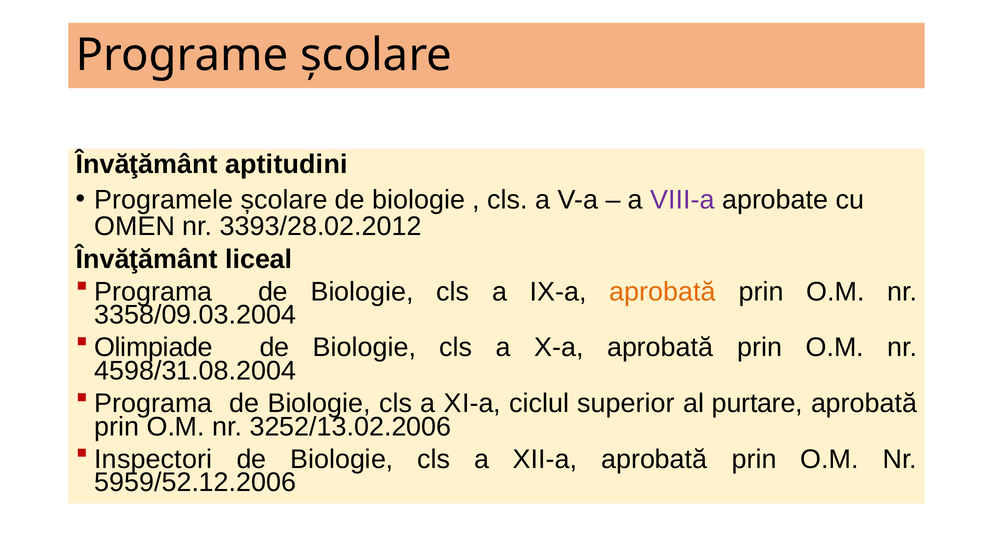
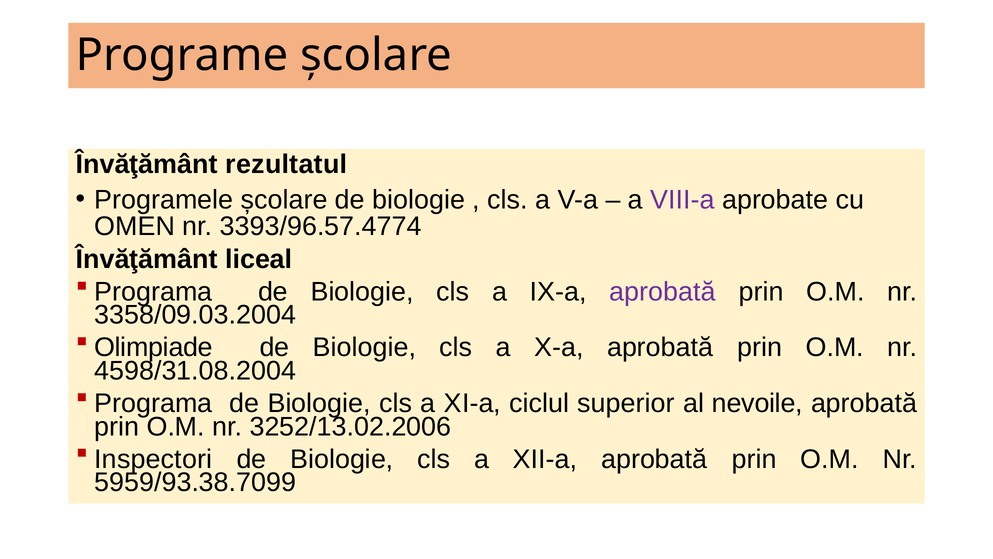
aptitudini: aptitudini -> rezultatul (286, 164)
3393/28.02.2012: 3393/28.02.2012 -> 3393/96.57.4774 (321, 226)
aprobată colour: orange -> purple (662, 292)
purtare: purtare -> nevoile (757, 403)
5959/52.12.2006: 5959/52.12.2006 -> 5959/93.38.7099 (195, 482)
